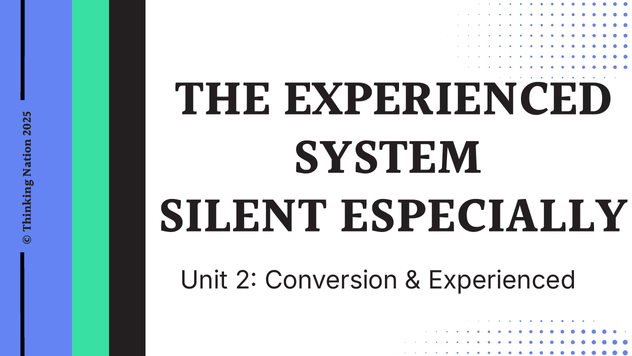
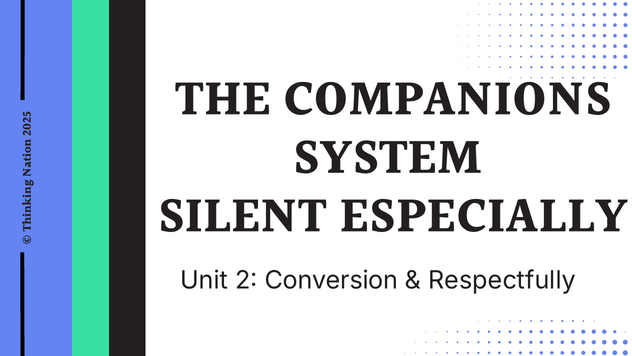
THE EXPERIENCED: EXPERIENCED -> COMPANIONS (447, 100)
Experienced: Experienced -> Respectfully (502, 280)
